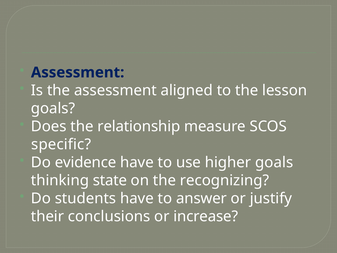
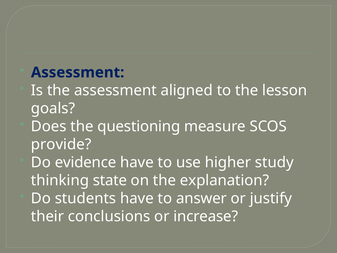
relationship: relationship -> questioning (139, 126)
specific: specific -> provide (61, 144)
higher goals: goals -> study (274, 162)
recognizing: recognizing -> explanation (225, 180)
